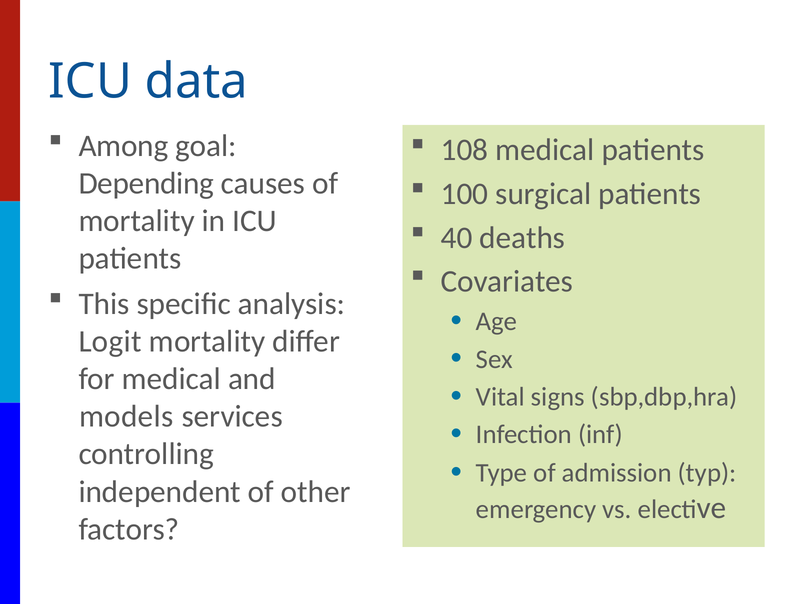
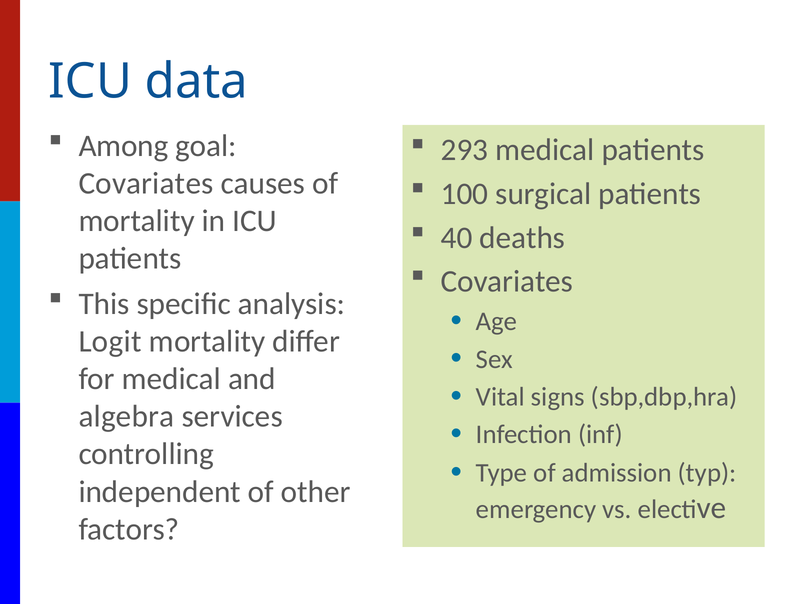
108: 108 -> 293 (465, 150)
Depending: Depending -> Covariates (146, 183)
models: models -> algebra (126, 416)
